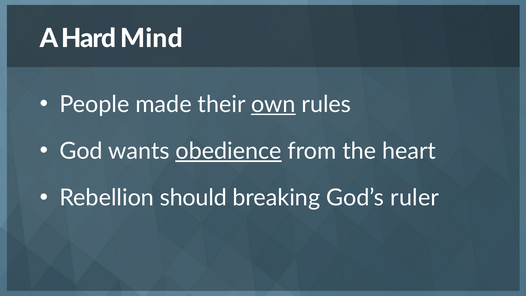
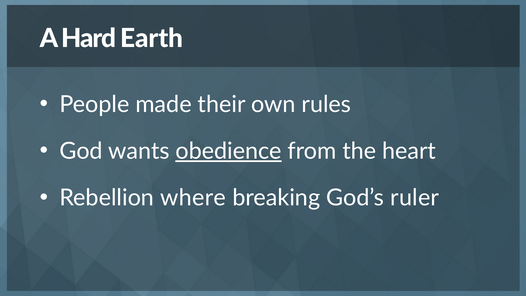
Mind: Mind -> Earth (152, 38)
own underline: present -> none (273, 104)
should: should -> where (193, 198)
